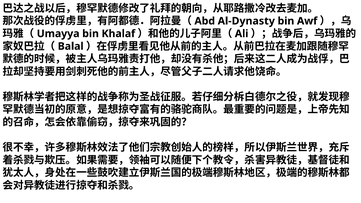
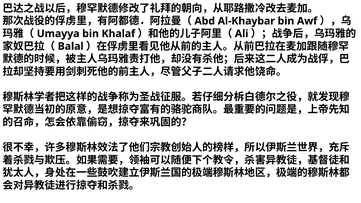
Al-Dynasty: Al-Dynasty -> Al-Khaybar (246, 21)
